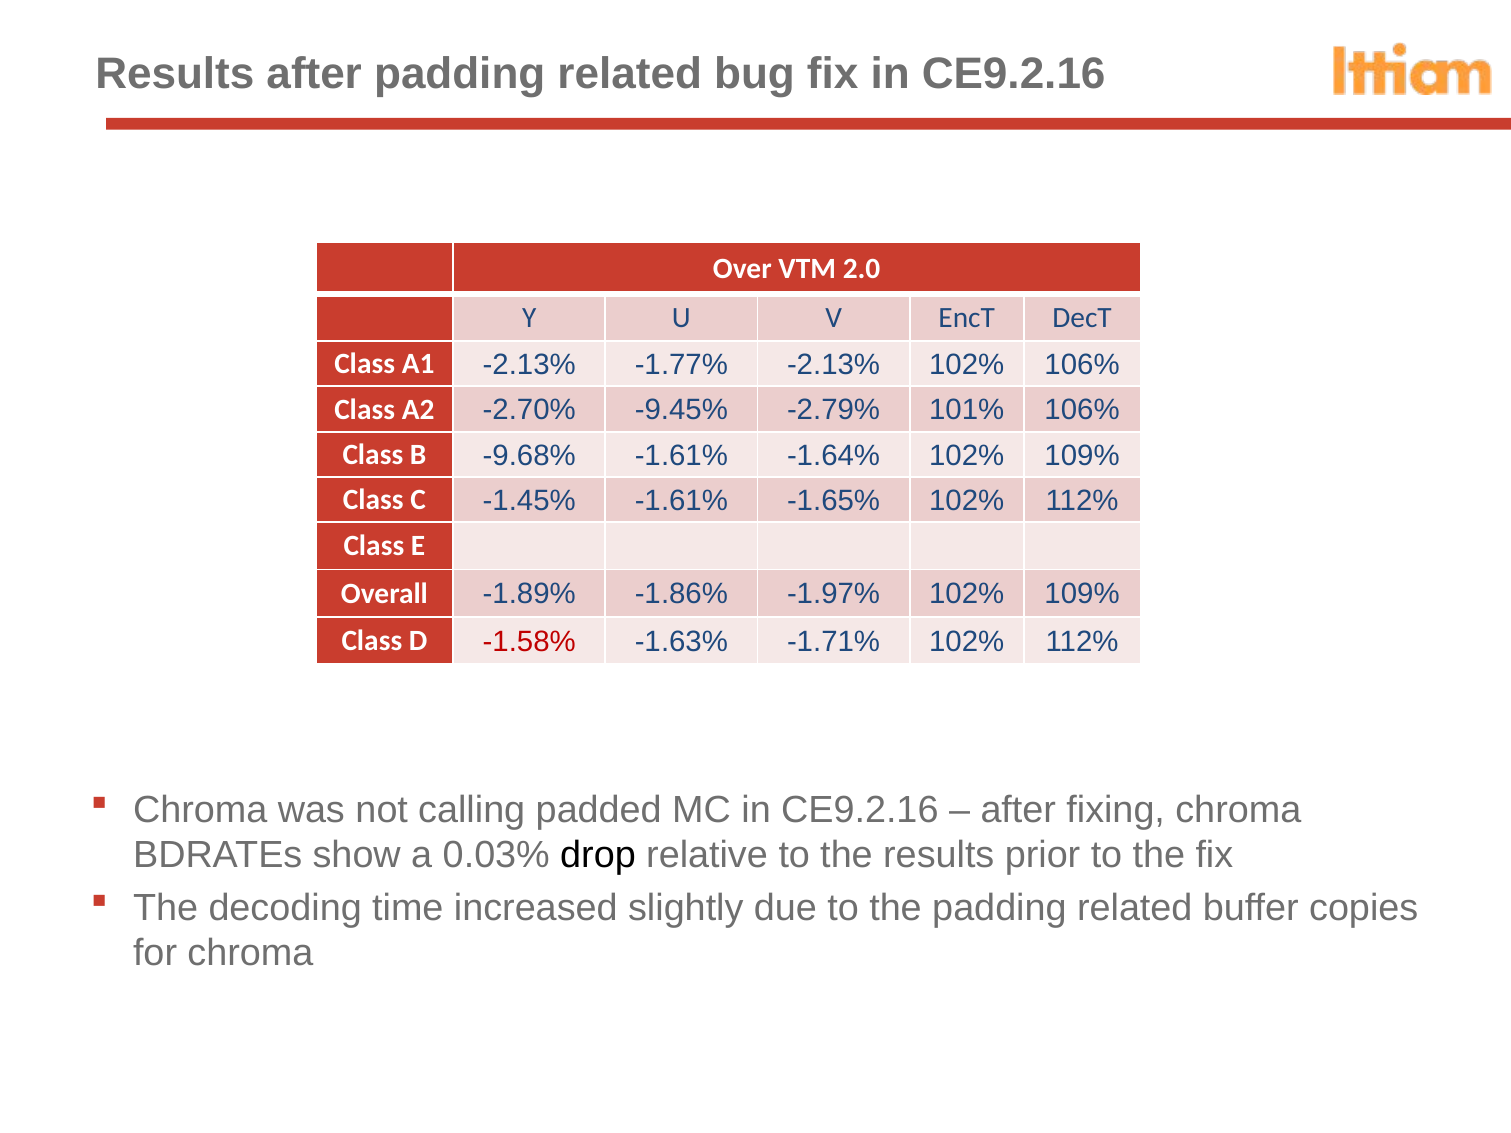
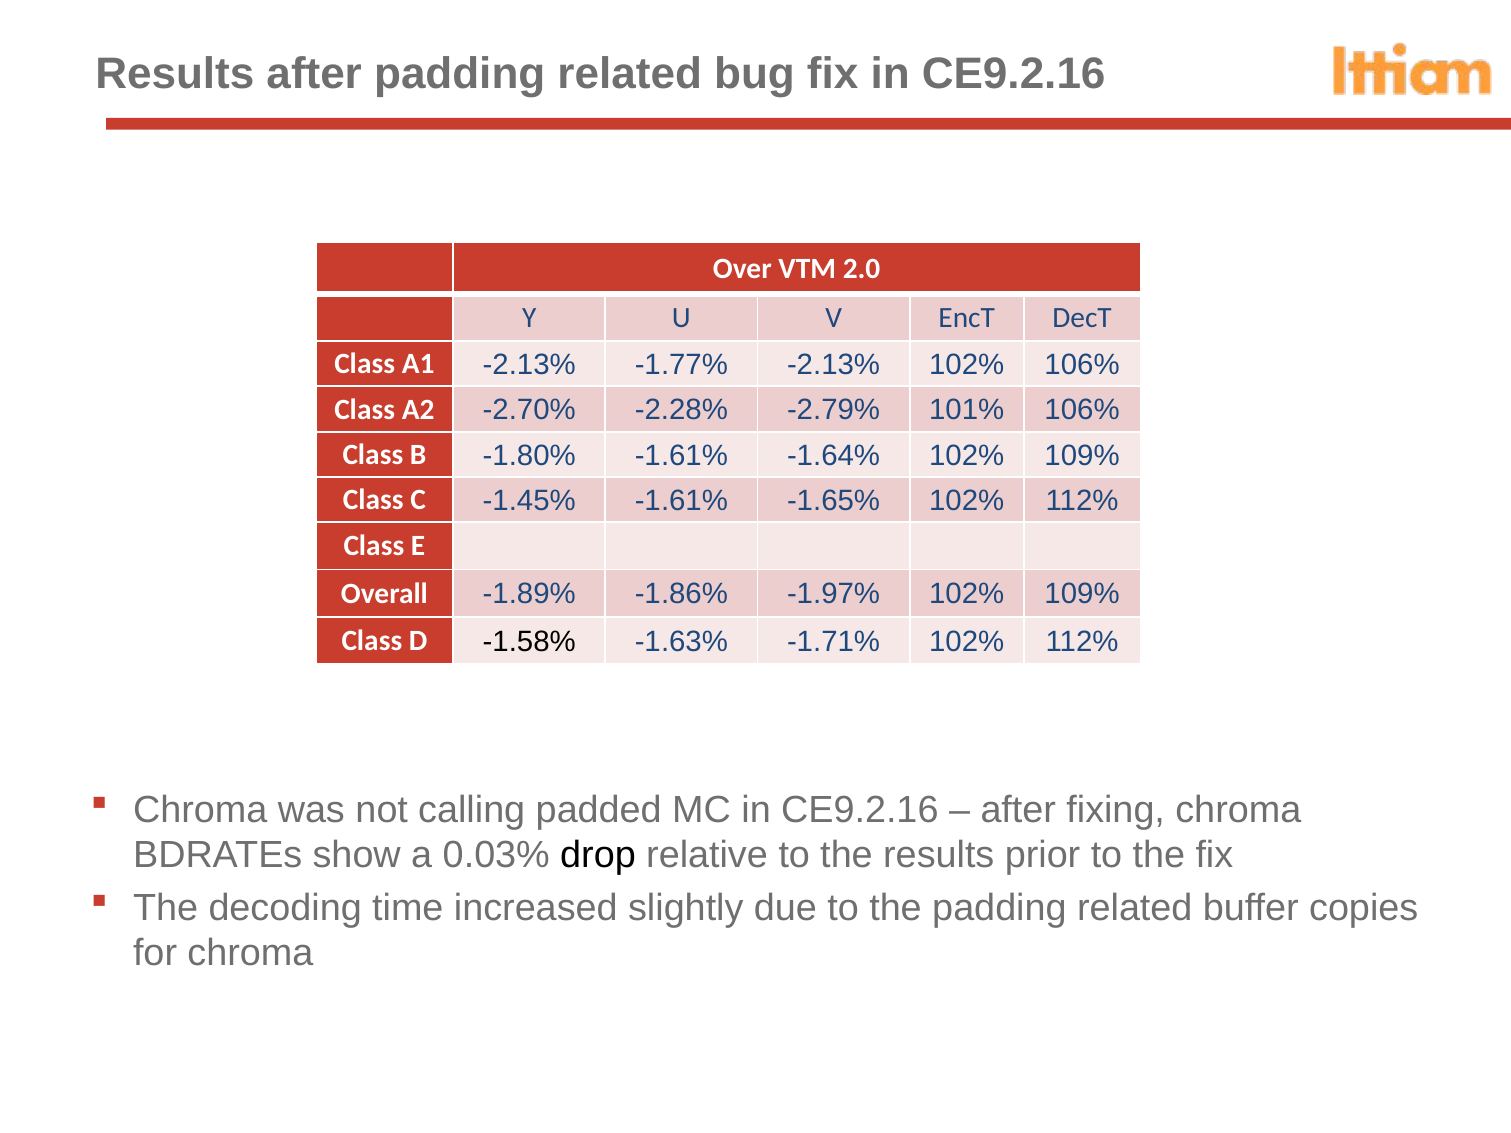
-9.45%: -9.45% -> -2.28% (681, 410)
-9.68%: -9.68% -> -1.80% (529, 455)
-1.58% colour: red -> black (529, 642)
